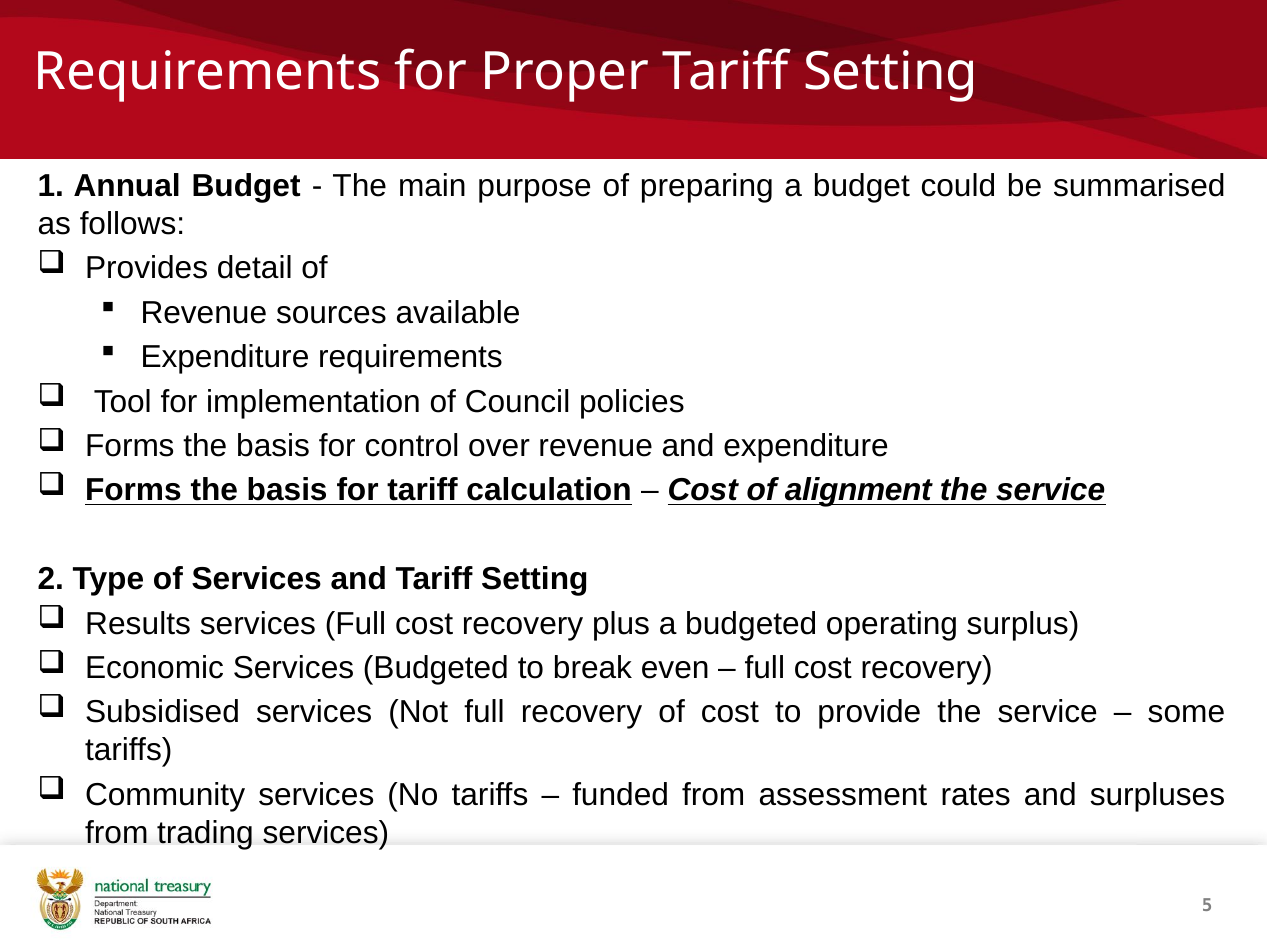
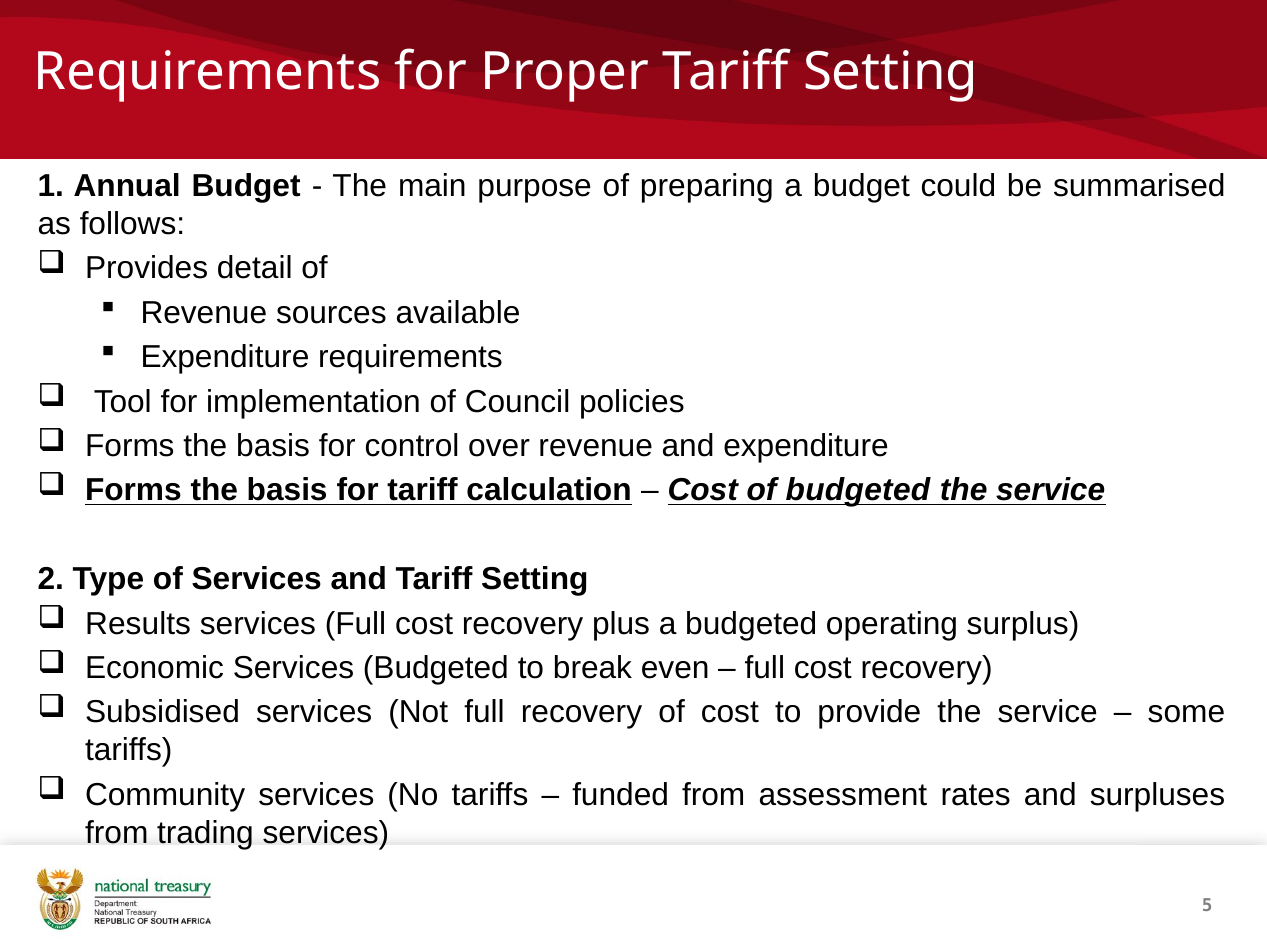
of alignment: alignment -> budgeted (858, 490)
